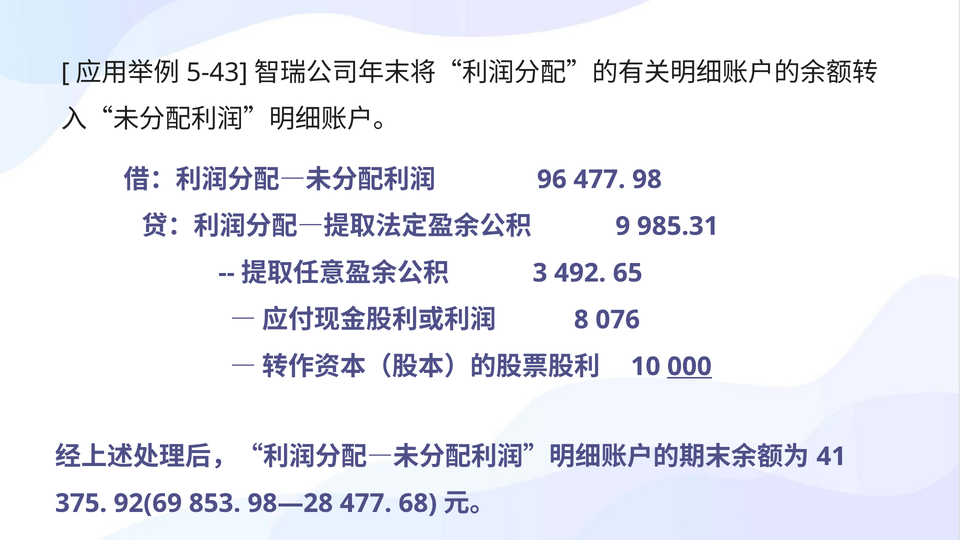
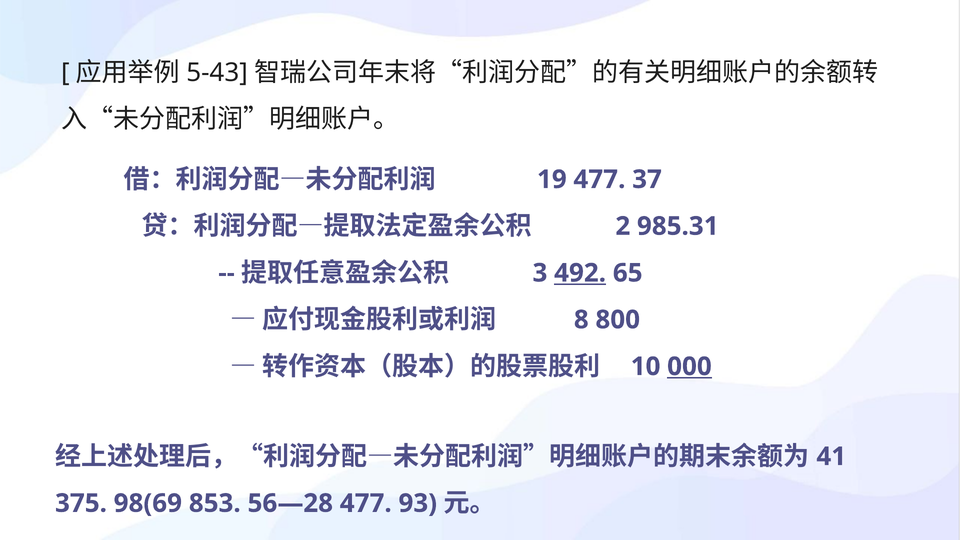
96: 96 -> 19 (552, 179)
98: 98 -> 37 (647, 179)
9: 9 -> 2 (623, 226)
492 underline: none -> present (580, 273)
076: 076 -> 800 (618, 320)
92(69: 92(69 -> 98(69 (148, 503)
98—28: 98—28 -> 56—28 (290, 503)
68: 68 -> 93 (418, 503)
